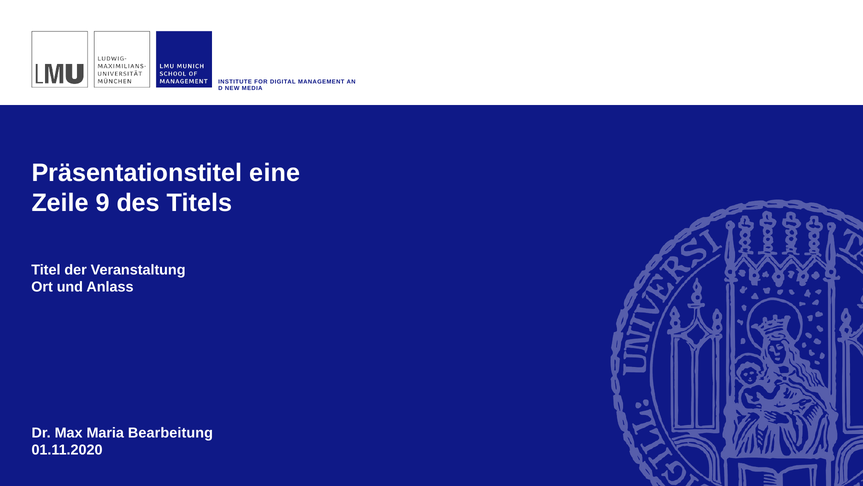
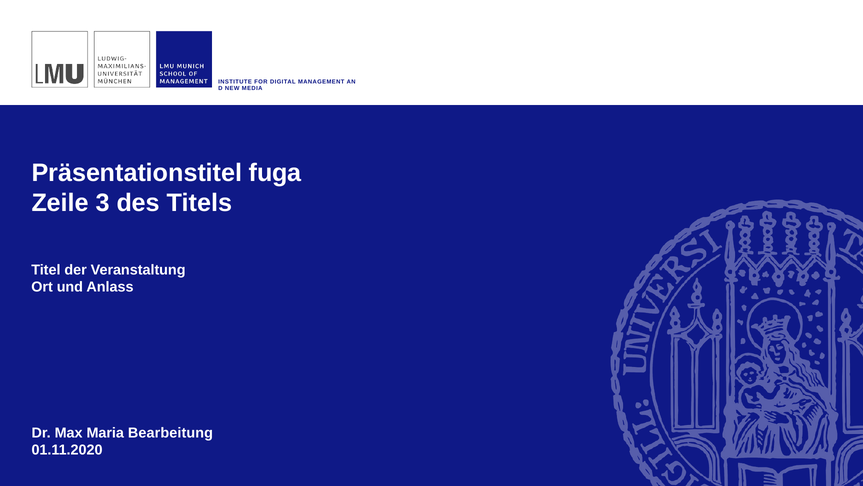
eine: eine -> fuga (275, 172)
9: 9 -> 3 (103, 203)
